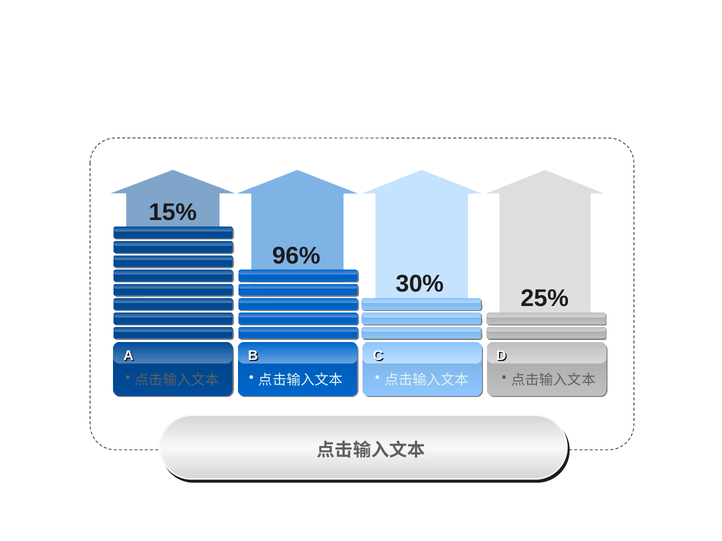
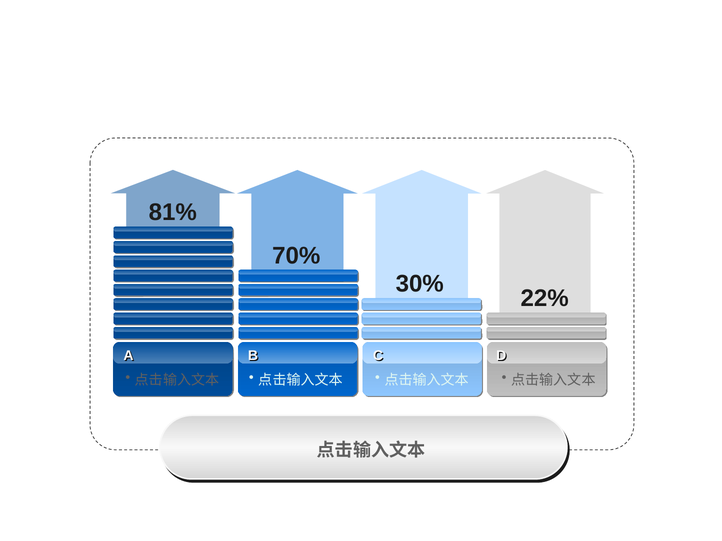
15%: 15% -> 81% (173, 212)
96%: 96% -> 70% (296, 256)
25%: 25% -> 22% (545, 299)
